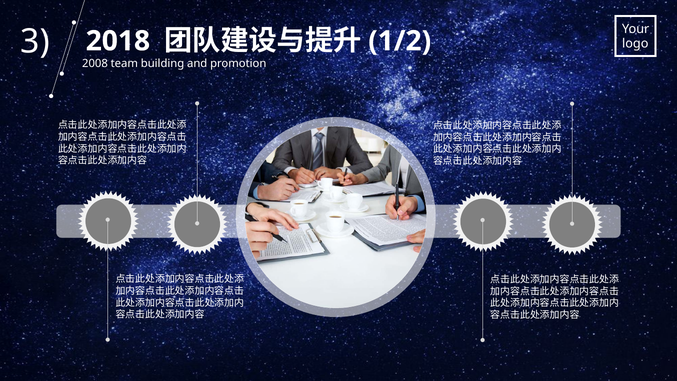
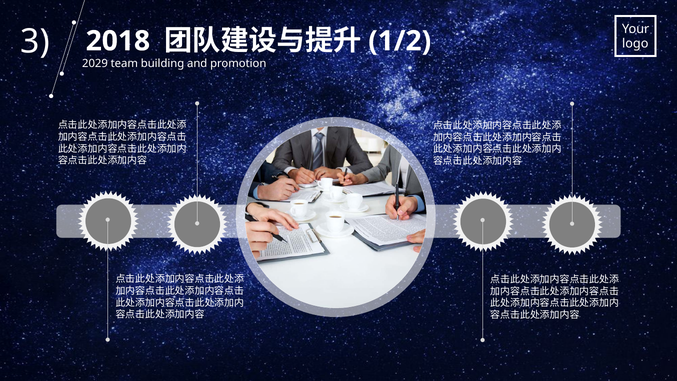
2008: 2008 -> 2029 (95, 64)
